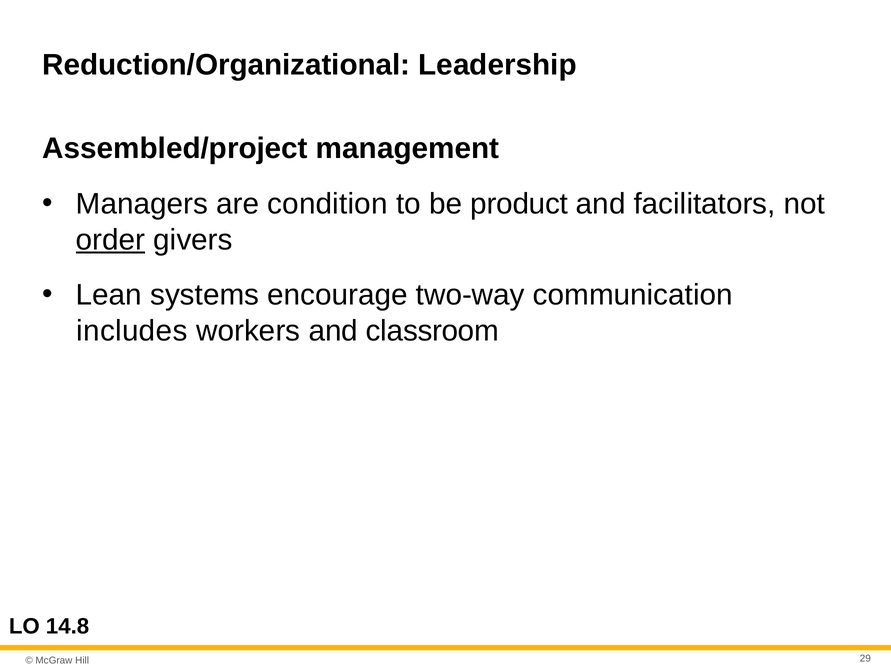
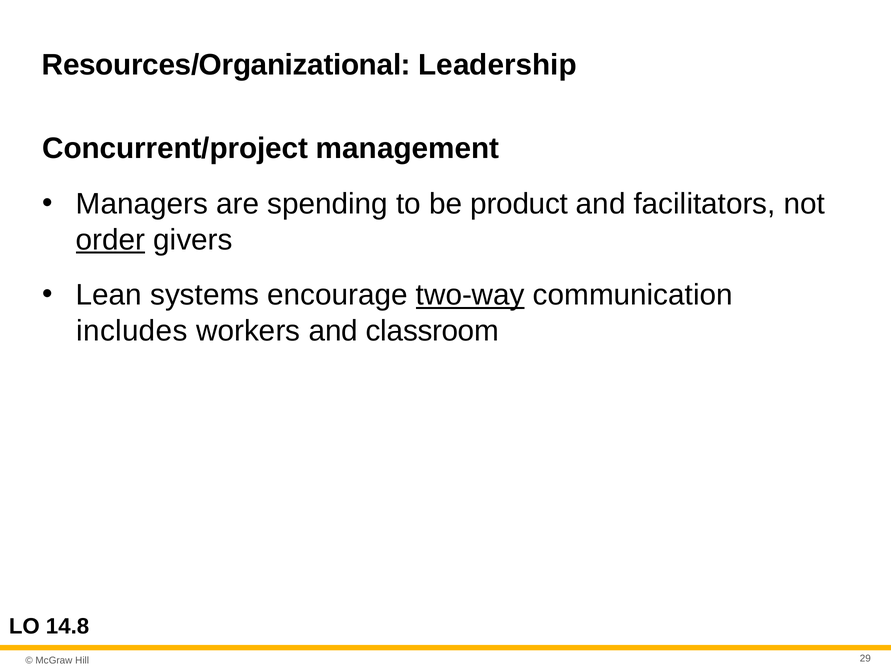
Reduction/Organizational: Reduction/Organizational -> Resources/Organizational (226, 65)
Assembled/project: Assembled/project -> Concurrent/project (175, 149)
condition: condition -> spending (328, 204)
two-way underline: none -> present (470, 295)
